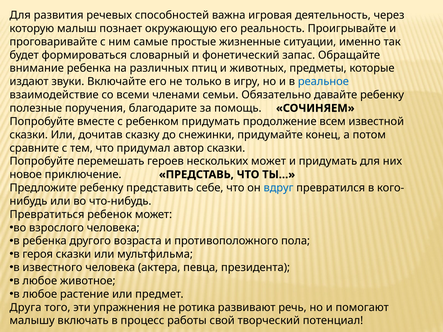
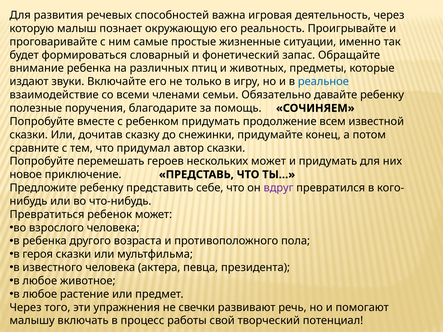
вдруг colour: blue -> purple (279, 188)
Друга: Друга -> Через (26, 308)
ротика: ротика -> свечки (197, 308)
